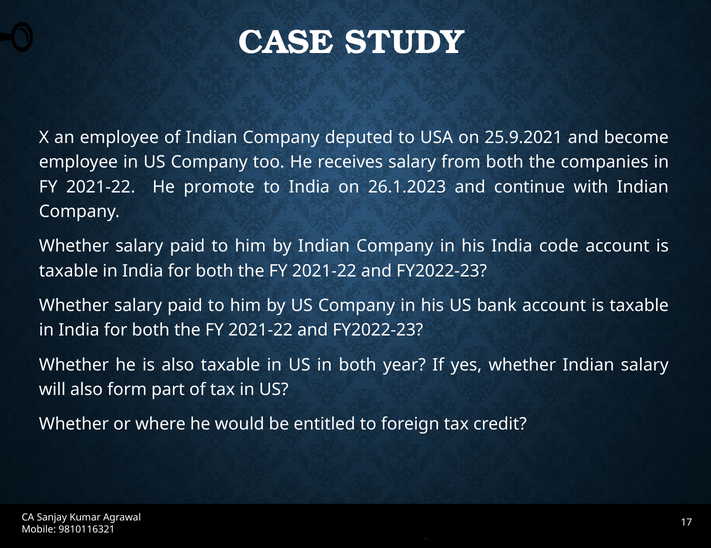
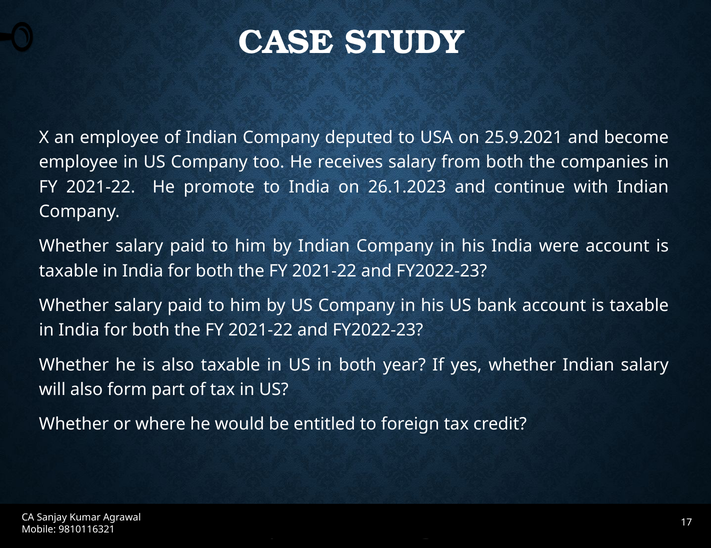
code: code -> were (559, 246)
